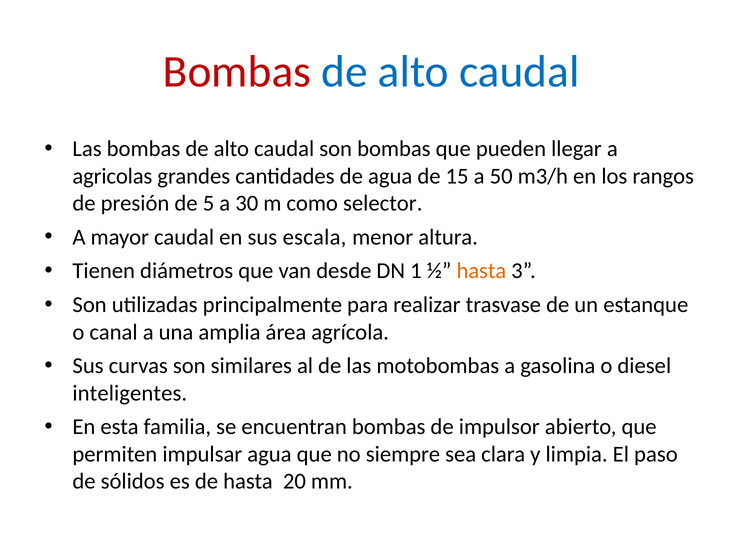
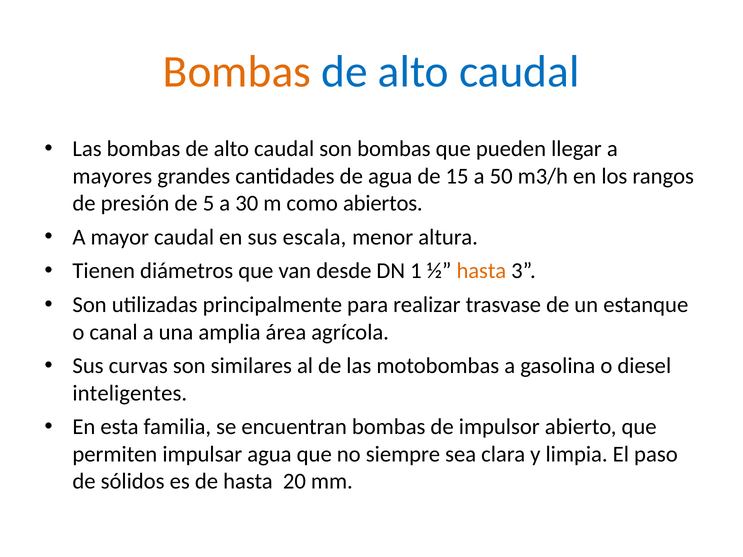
Bombas colour: red -> orange (237, 72)
agricolas: agricolas -> mayores (112, 176)
selector: selector -> abiertos (383, 203)
